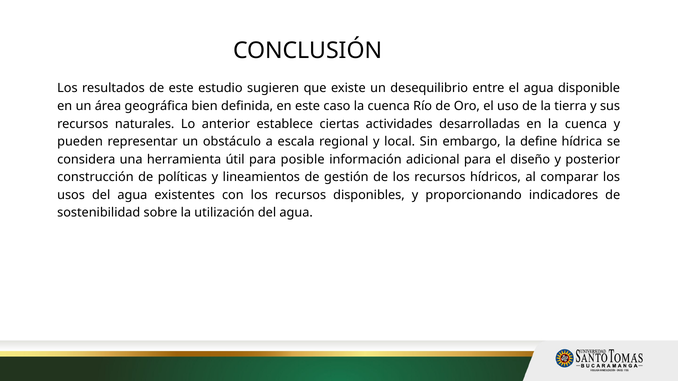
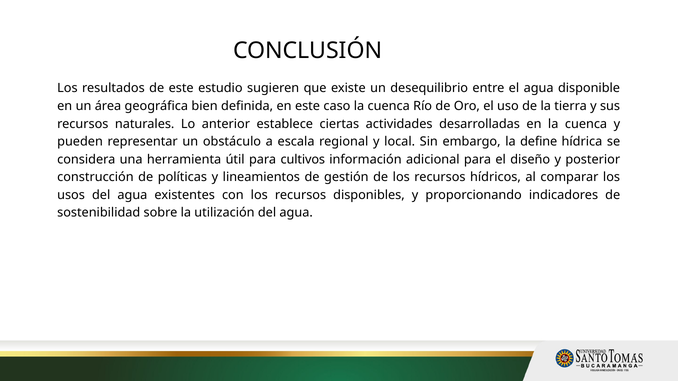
posible: posible -> cultivos (303, 160)
